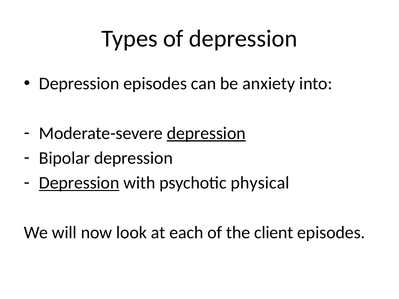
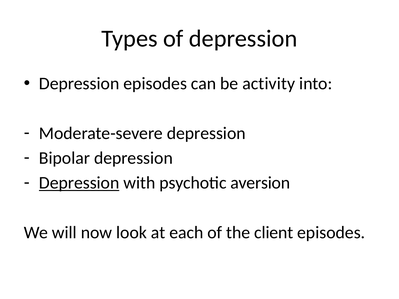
anxiety: anxiety -> activity (269, 84)
depression underline: present -> none (206, 133)
physical: physical -> aversion (260, 183)
